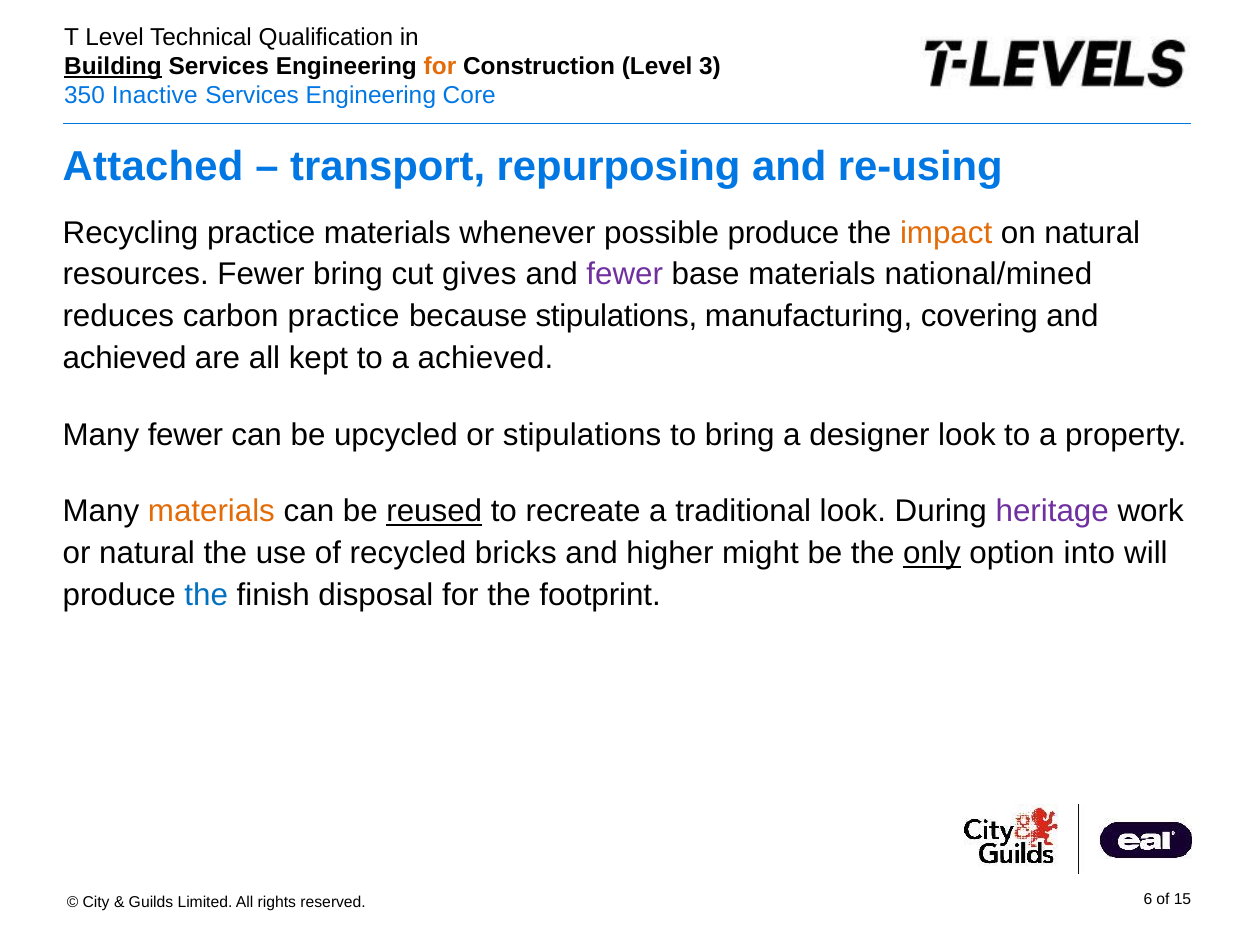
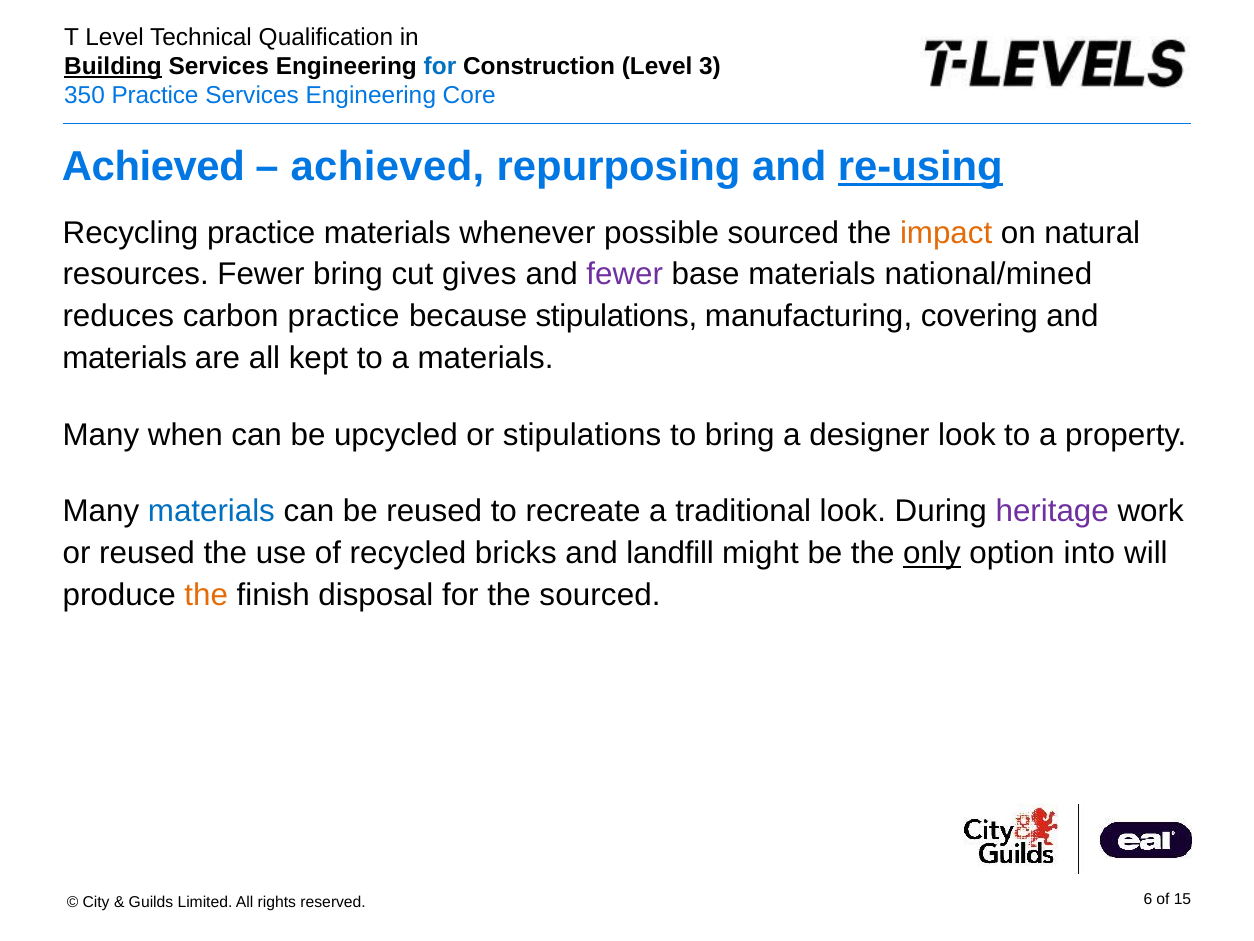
for colour: orange -> blue (440, 66)
Inactive: Inactive -> Practice (155, 96)
Attached: Attached -> Achieved (153, 166)
transport: transport -> achieved (387, 166)
re-using underline: none -> present (920, 166)
possible produce: produce -> sourced (783, 233)
achieved: achieved -> materials (125, 358)
a achieved: achieved -> materials (486, 358)
Many fewer: fewer -> when (185, 435)
materials colour: orange -> blue (211, 511)
reused underline: present -> none (434, 511)
or natural: natural -> reused (147, 553)
higher: higher -> landfill (670, 553)
the colour: blue -> orange (206, 595)
the footprint: footprint -> sourced (600, 595)
